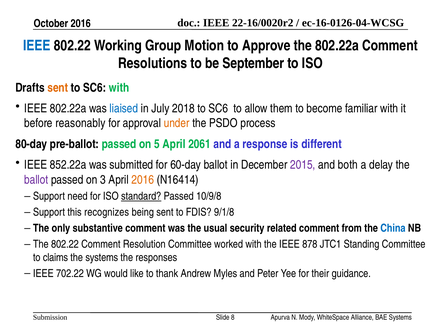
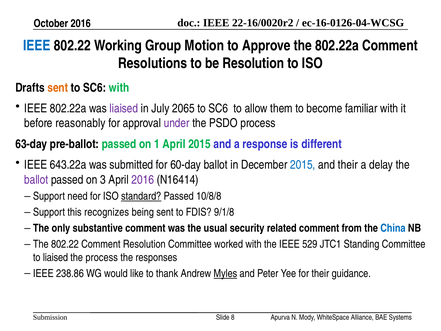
be September: September -> Resolution (253, 63)
liaised colour: blue -> purple (124, 108)
2018: 2018 -> 2065 (183, 108)
under colour: orange -> purple (177, 123)
80-day: 80-day -> 63-day (31, 144)
5: 5 -> 1 (157, 144)
April 2061: 2061 -> 2015 (200, 144)
852.22a: 852.22a -> 643.22a (68, 165)
2015 colour: purple -> blue (303, 165)
and both: both -> their (348, 165)
2016 colour: orange -> purple (143, 180)
10/9/8: 10/9/8 -> 10/8/8 (209, 196)
878: 878 -> 529 (310, 244)
to claims: claims -> liaised (55, 257)
the systems: systems -> process (102, 257)
702.22: 702.22 -> 238.86 (70, 273)
Myles underline: none -> present (225, 273)
